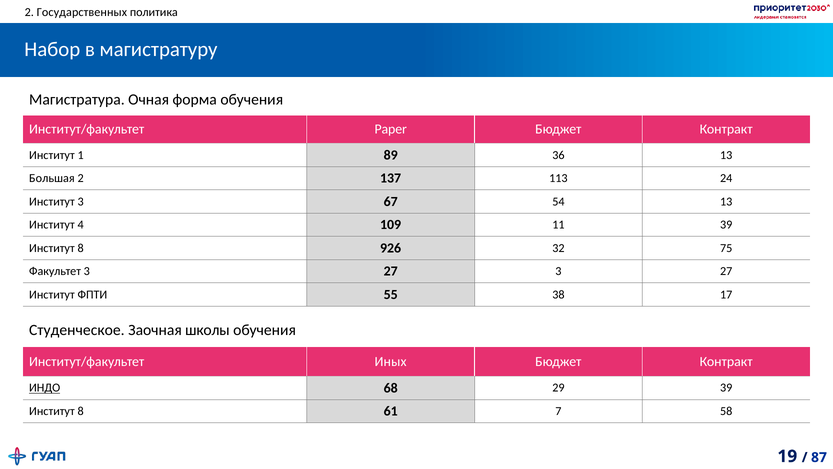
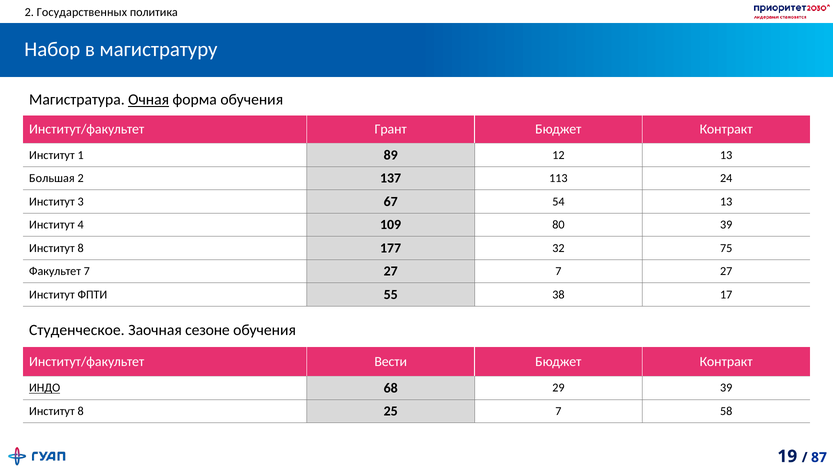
Очная underline: none -> present (149, 100)
Paper: Paper -> Грант (391, 129)
36: 36 -> 12 (558, 155)
11: 11 -> 80 (558, 225)
926: 926 -> 177 (391, 248)
Факультет 3: 3 -> 7 (87, 271)
27 3: 3 -> 7 (558, 271)
школы: школы -> сезоне (207, 330)
Иных: Иных -> Вести (391, 361)
61: 61 -> 25 (391, 411)
